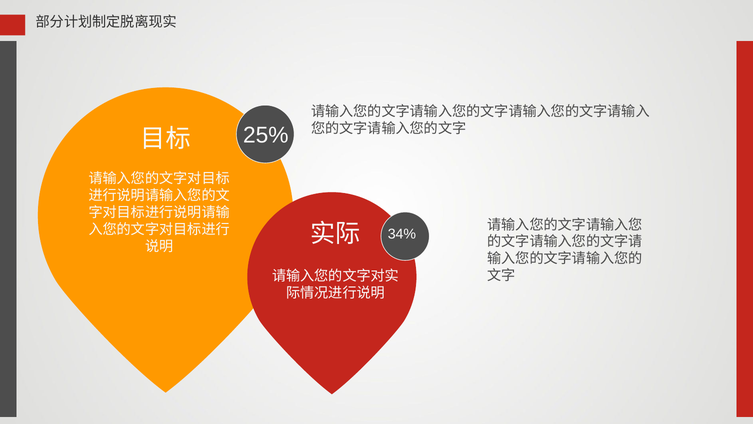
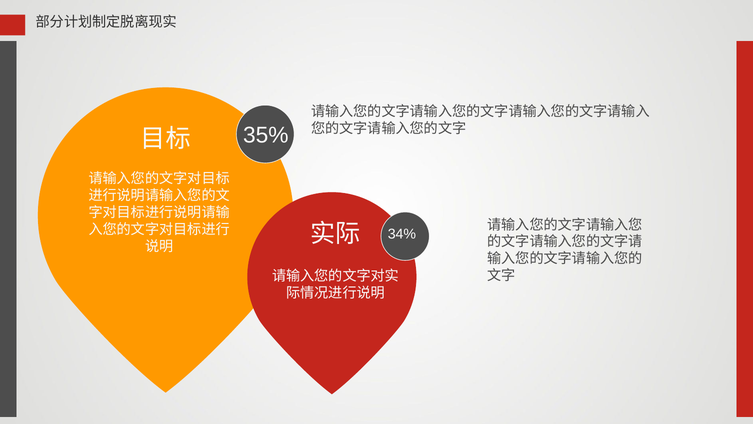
25%: 25% -> 35% (266, 135)
